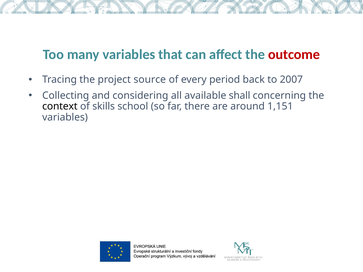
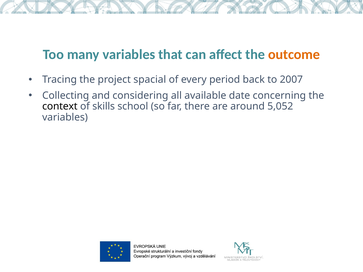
outcome colour: red -> orange (294, 54)
source: source -> spacial (150, 80)
shall: shall -> date (240, 96)
1,151: 1,151 -> 5,052 (280, 106)
